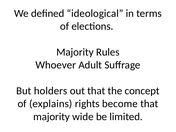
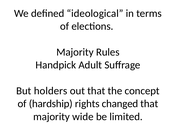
Whoever: Whoever -> Handpick (56, 65)
explains: explains -> hardship (51, 104)
become: become -> changed (120, 104)
